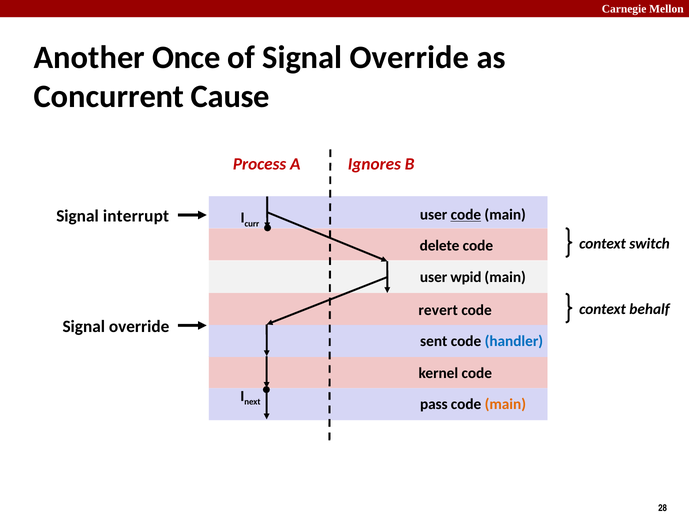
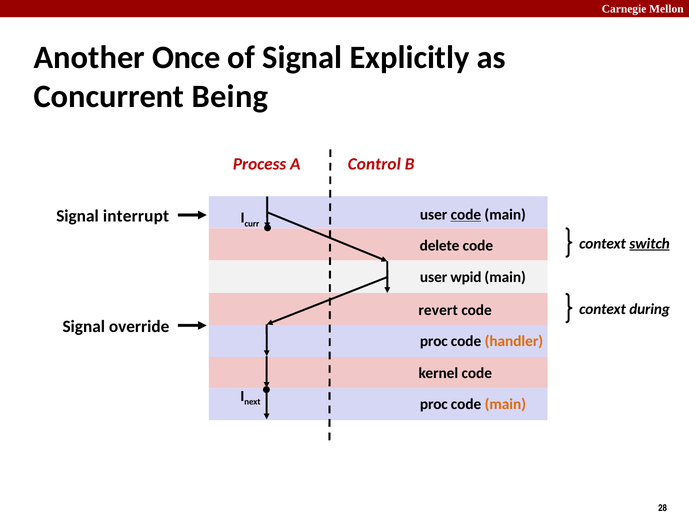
of Signal Override: Override -> Explicitly (410, 57)
Cause: Cause -> Being (230, 96)
Ignores: Ignores -> Control (374, 164)
switch underline: none -> present (650, 243)
behalf: behalf -> during (650, 309)
sent: sent -> proc (434, 341)
handler colour: blue -> orange (514, 341)
pass: pass -> proc (434, 404)
